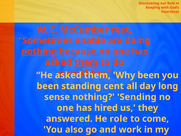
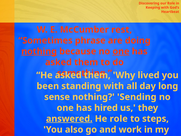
enable: enable -> phrase (90, 40)
them underline: present -> none (86, 62)
Why been: been -> lived (149, 75)
standing cent: cent -> with (114, 86)
answered underline: none -> present (69, 119)
come: come -> steps (155, 119)
